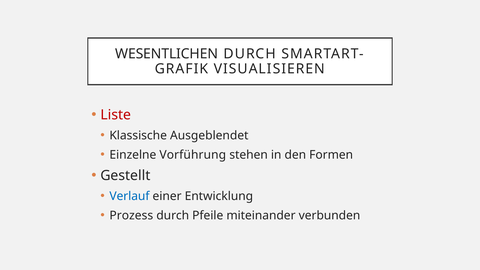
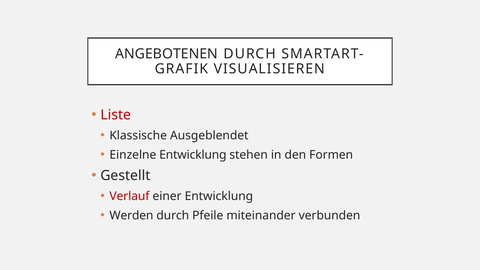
WESENTLICHEN: WESENTLICHEN -> ANGEBOTENEN (167, 54)
Einzelne Vorführung: Vorführung -> Entwicklung (193, 155)
Verlauf colour: blue -> red (129, 196)
Prozess: Prozess -> Werden (131, 216)
